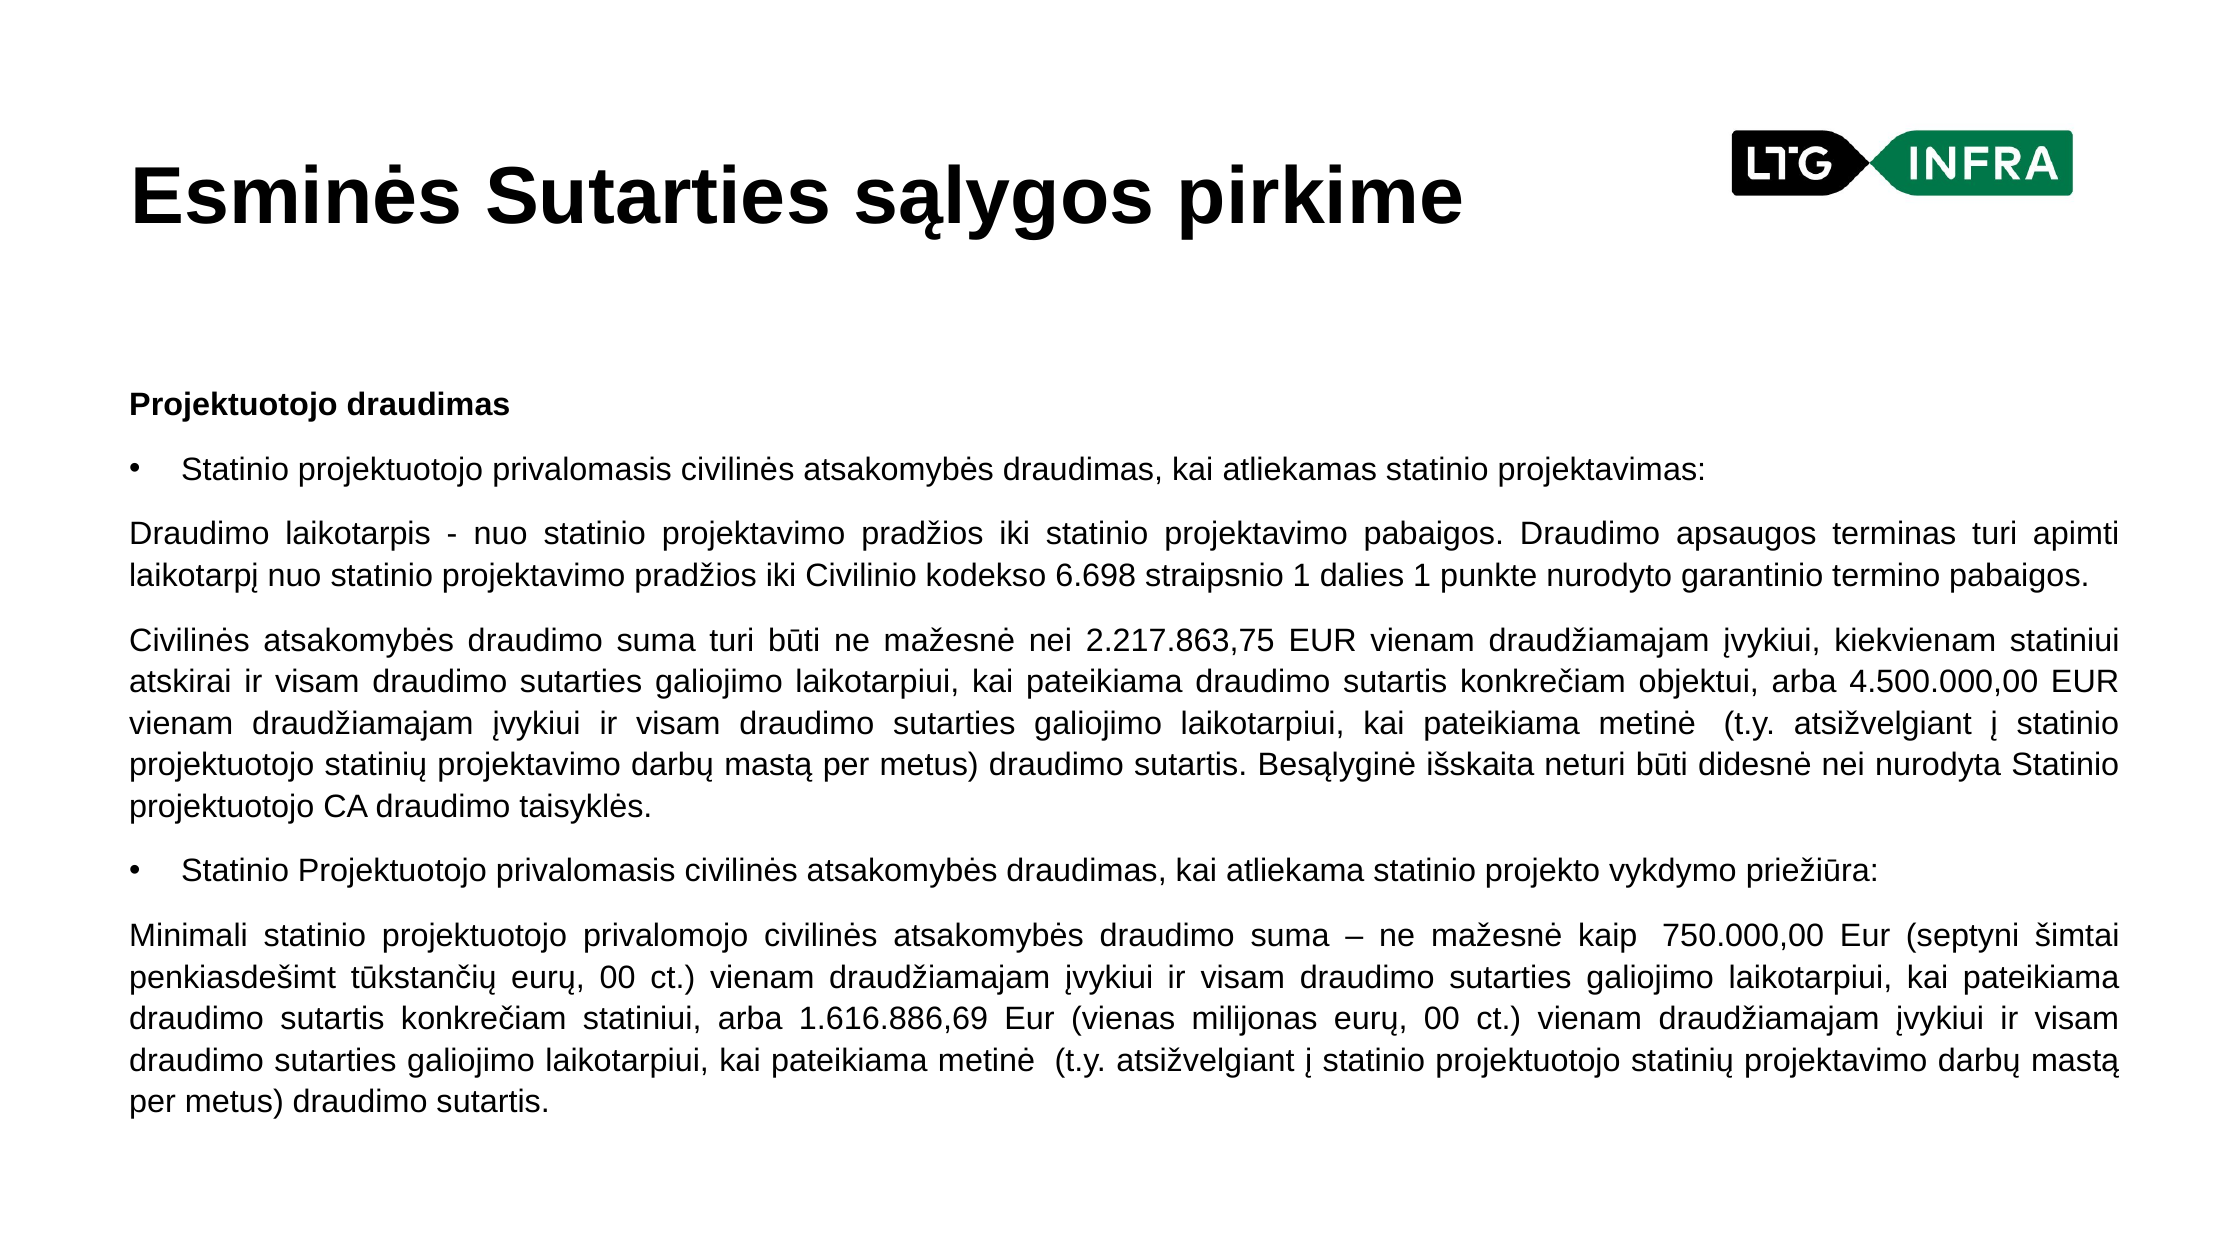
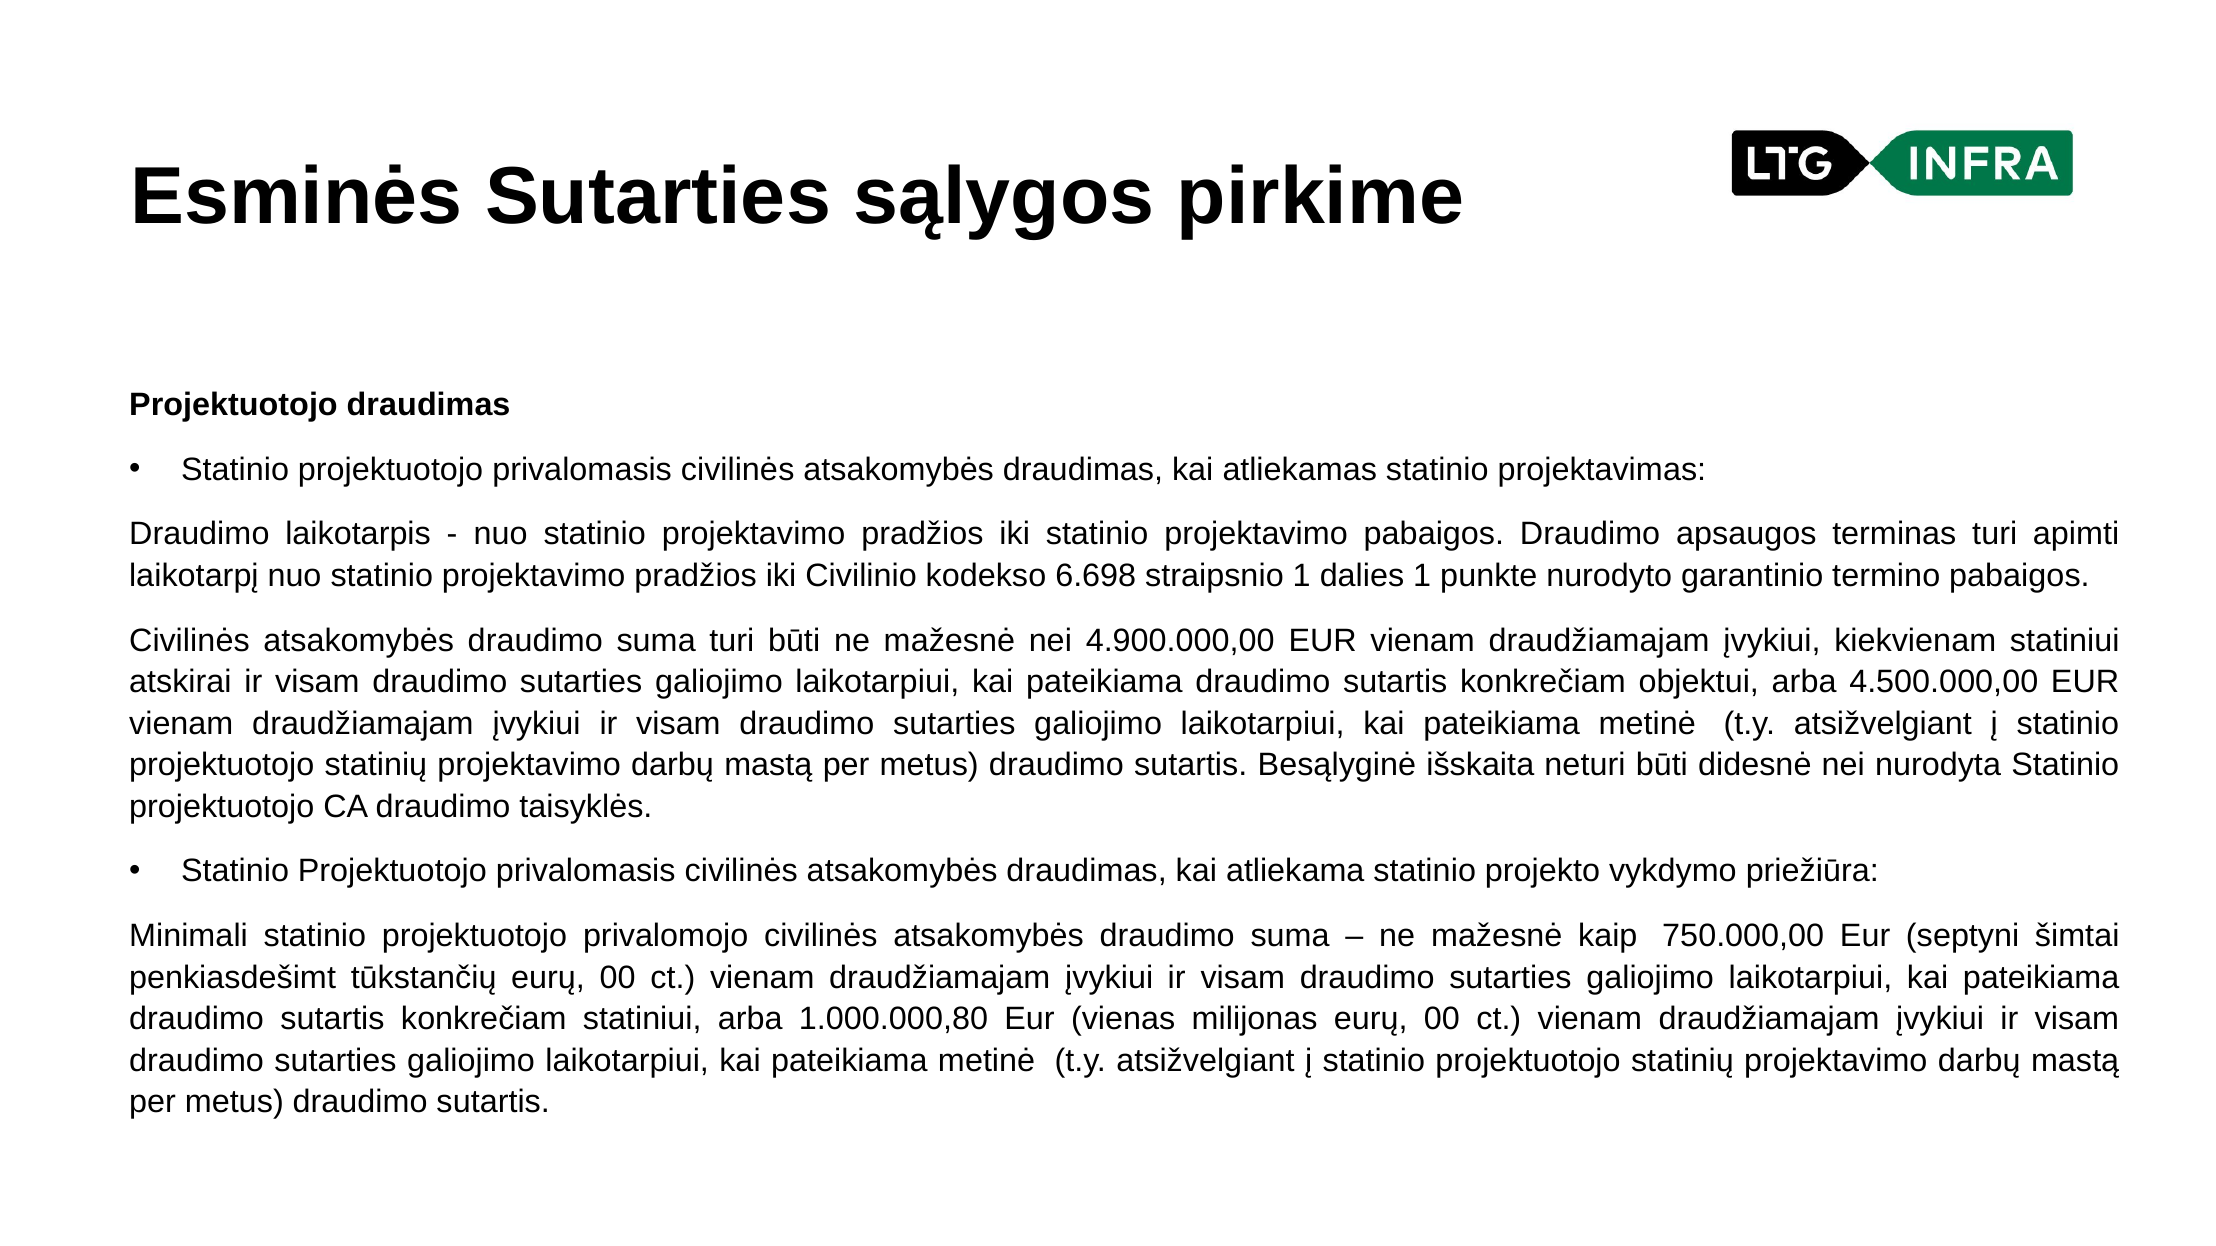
2.217.863,75: 2.217.863,75 -> 4.900.000,00 (1180, 641)
1.616.886,69: 1.616.886,69 -> 1.000.000,80 (893, 1019)
